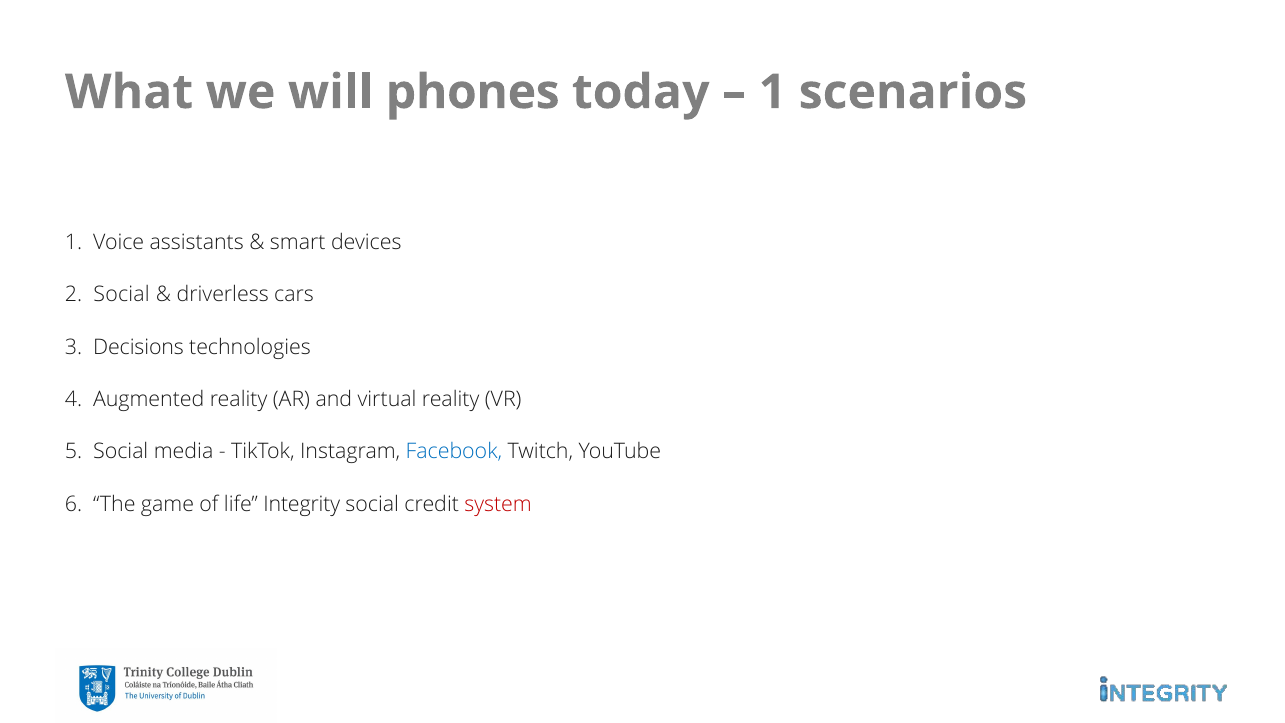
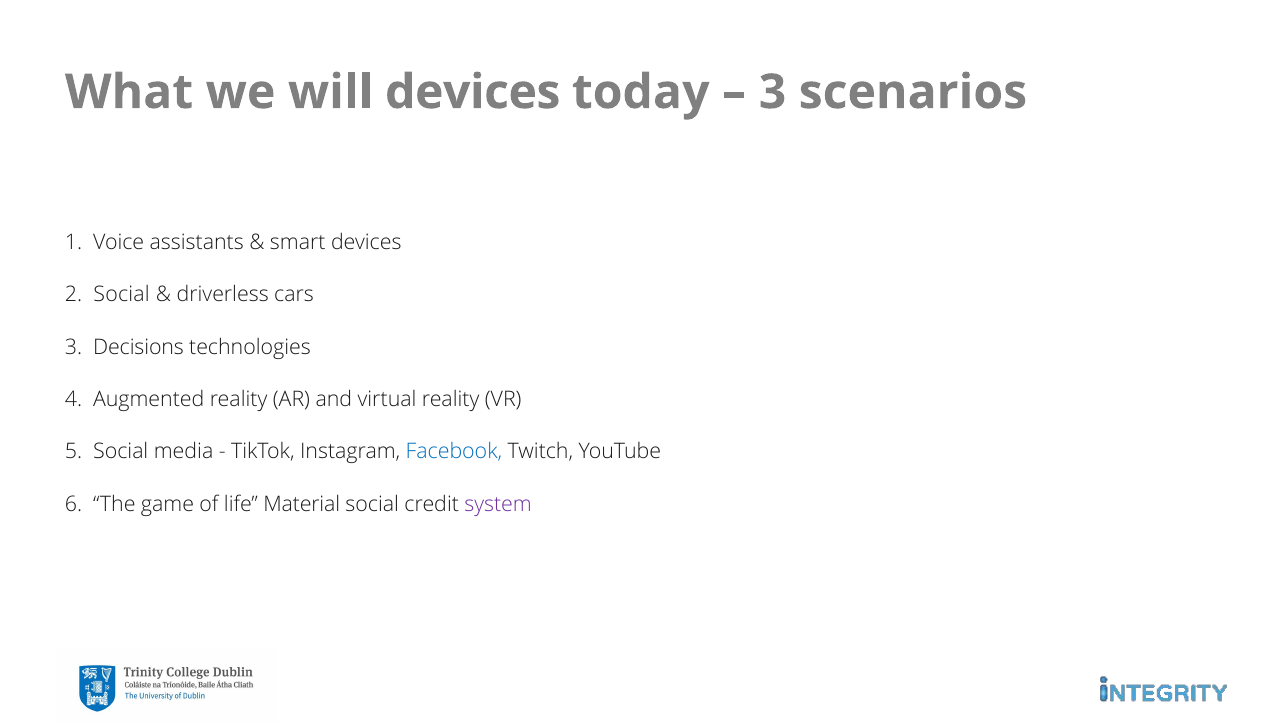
will phones: phones -> devices (473, 92)
1: 1 -> 3 (772, 92)
Integrity: Integrity -> Material (302, 504)
system colour: red -> purple (498, 504)
